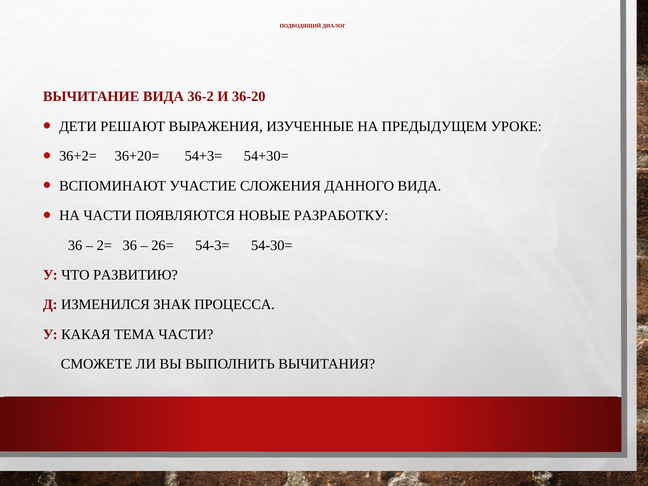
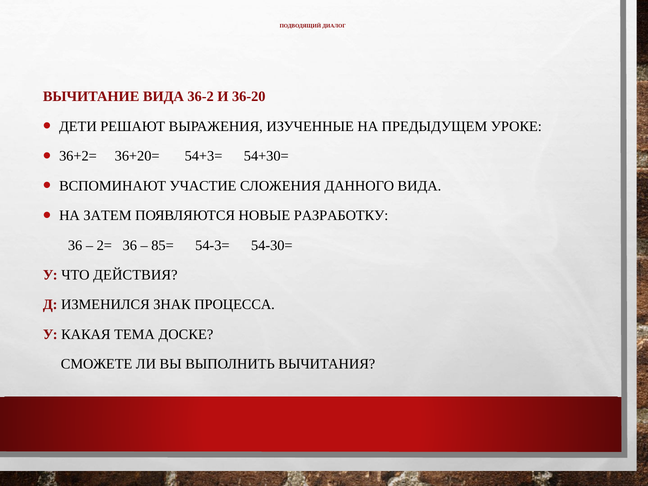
НА ЧАСТИ: ЧАСТИ -> ЗАТЕМ (108, 216)
26=: 26= -> 85= (163, 245)
РАЗВИТИЮ: РАЗВИТИЮ -> ДЕЙСТВИЯ (135, 275)
ТЕМА ЧАСТИ: ЧАСТИ -> ДОСКЕ (186, 334)
